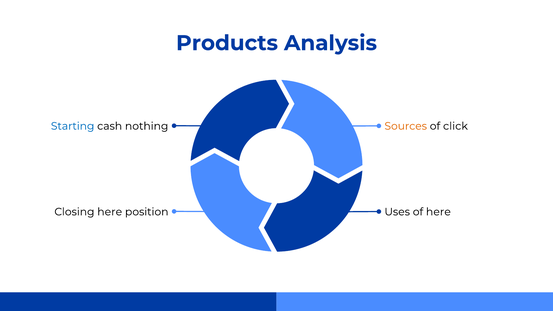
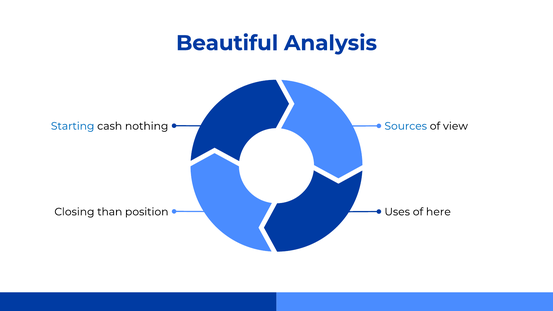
Products: Products -> Beautiful (227, 43)
Sources colour: orange -> blue (406, 126)
click: click -> view (455, 126)
Closing here: here -> than (110, 212)
